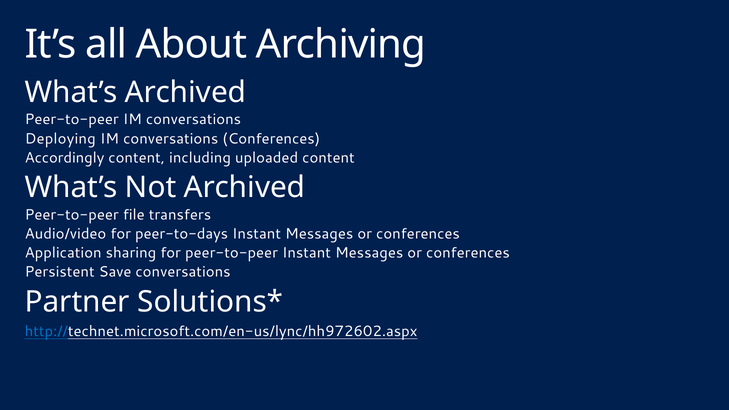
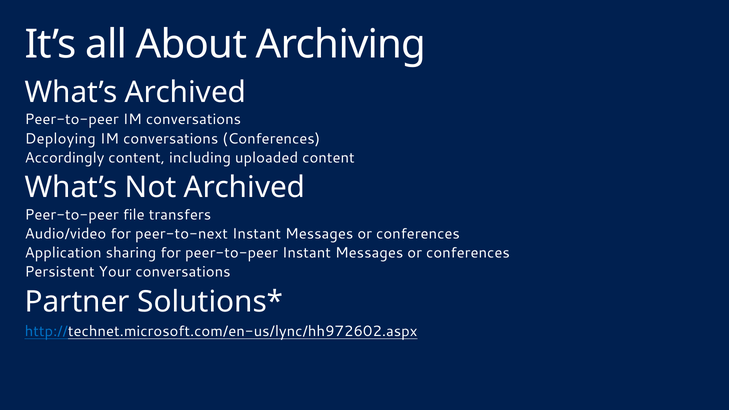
peer-to-days: peer-to-days -> peer-to-next (182, 234)
Save: Save -> Your (115, 272)
